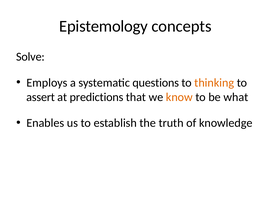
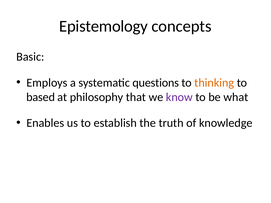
Solve: Solve -> Basic (30, 57)
assert: assert -> based (41, 97)
predictions: predictions -> philosophy (97, 97)
know colour: orange -> purple (179, 97)
